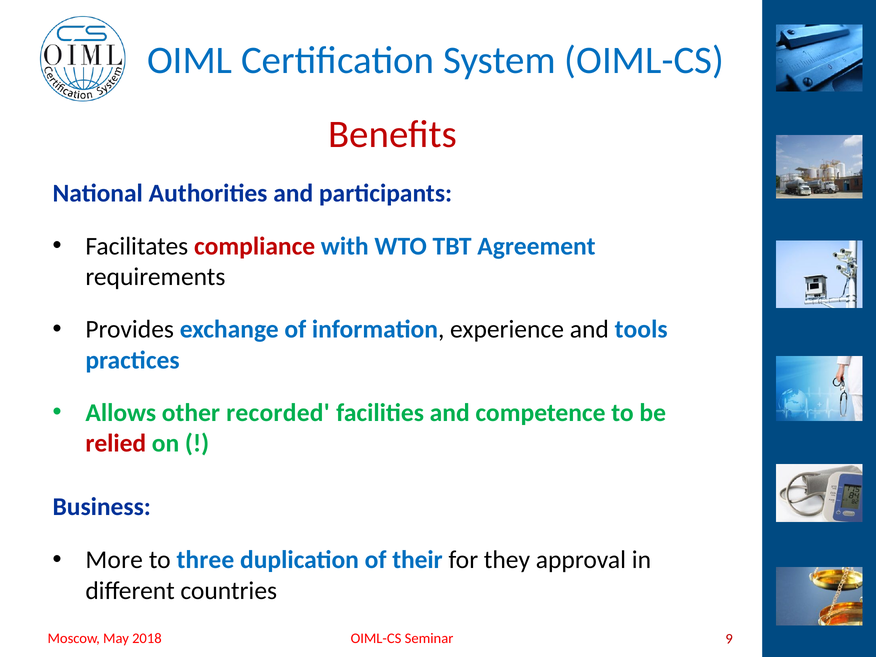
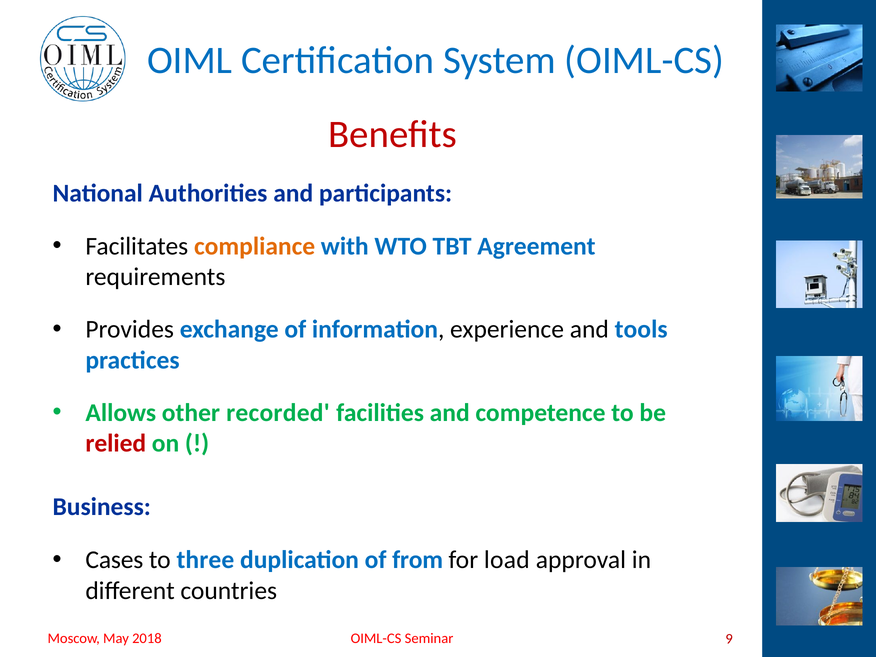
compliance colour: red -> orange (255, 246)
More: More -> Cases (114, 560)
their: their -> from (418, 560)
they: they -> load (507, 560)
